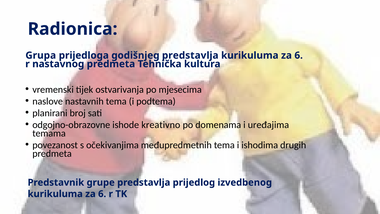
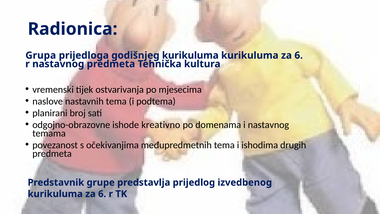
godišnjeg predstavlja: predstavlja -> kurikuluma (190, 55)
i uređajima: uređajima -> nastavnog (268, 125)
